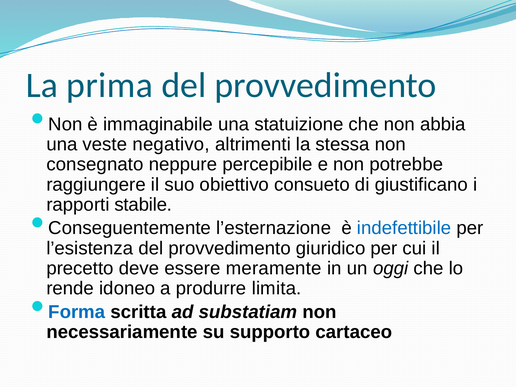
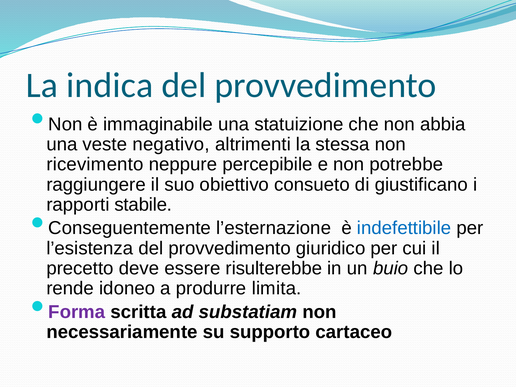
prima: prima -> indica (110, 85)
consegnato: consegnato -> ricevimento (95, 164)
meramente: meramente -> risulterebbe (274, 268)
oggi: oggi -> buio (391, 268)
Forma colour: blue -> purple (77, 312)
